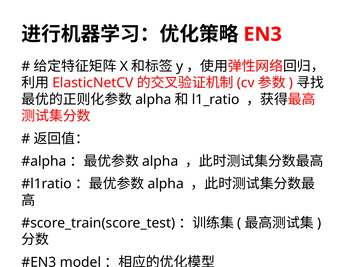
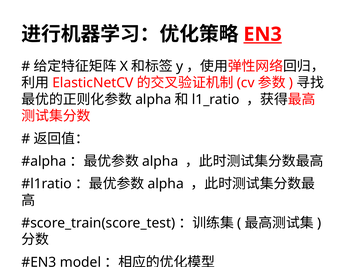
EN3 underline: none -> present (263, 34)
